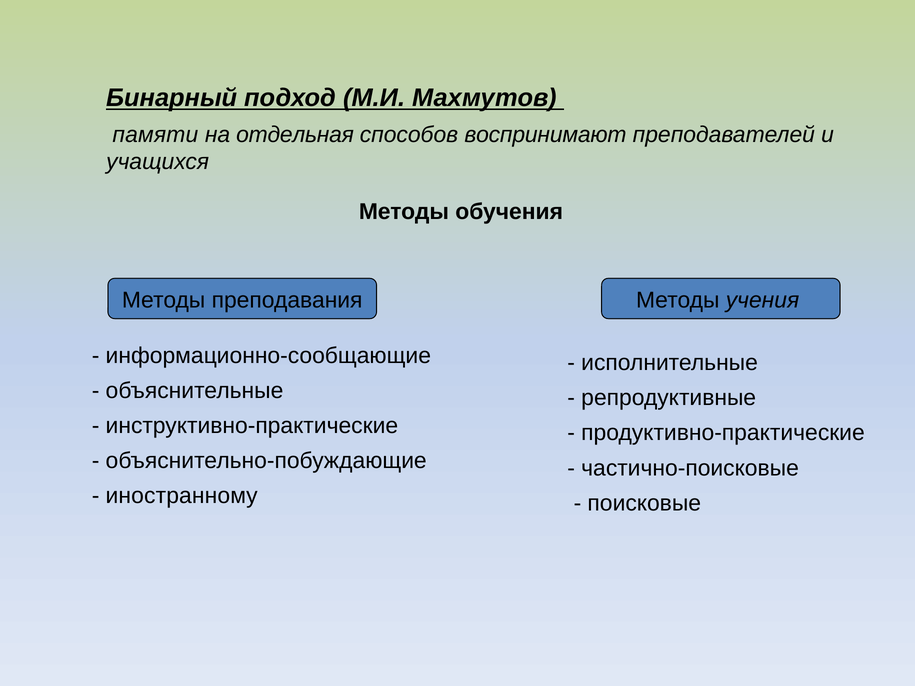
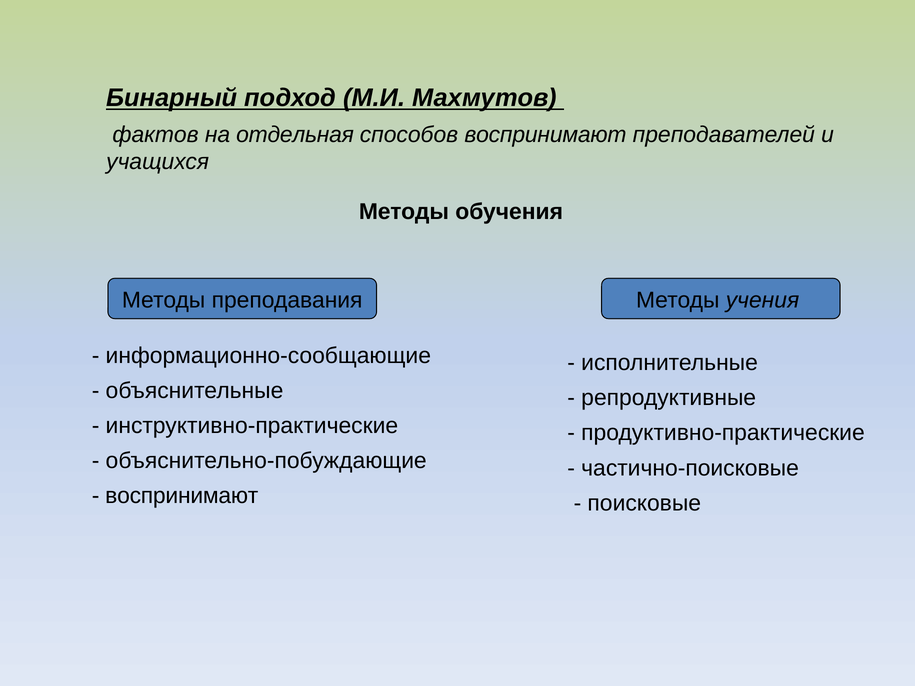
памяти: памяти -> фактов (156, 135)
иностранному: иностранному -> воспринимают (182, 496)
